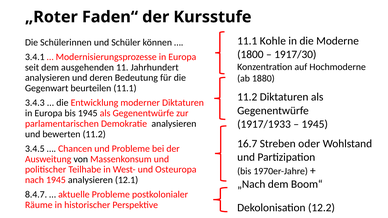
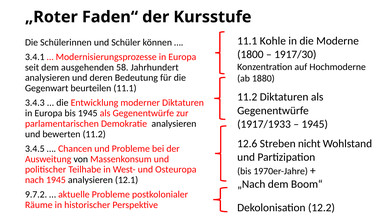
11: 11 -> 58 (122, 67)
16.7: 16.7 -> 12.6 (247, 144)
oder: oder -> nicht (309, 144)
8.4.7: 8.4.7 -> 9.7.2 (36, 195)
